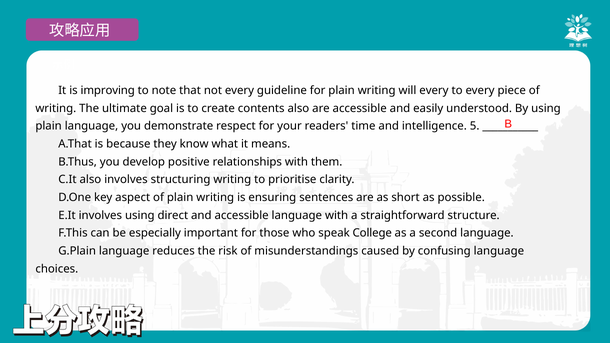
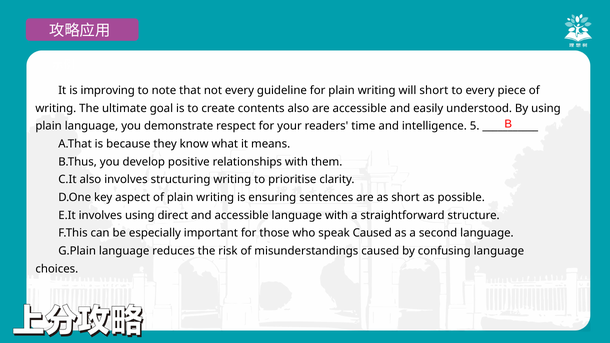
will every: every -> short (434, 91)
speak College: College -> Caused (372, 233)
